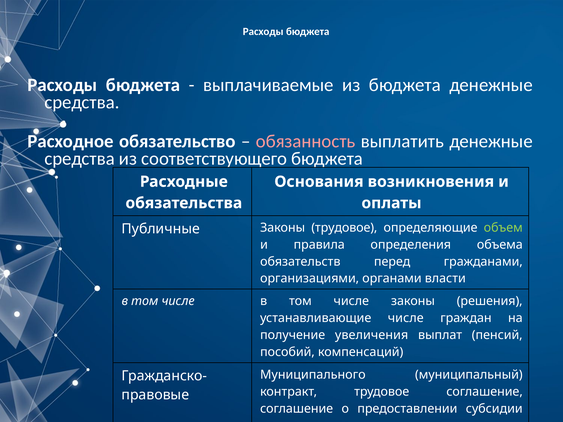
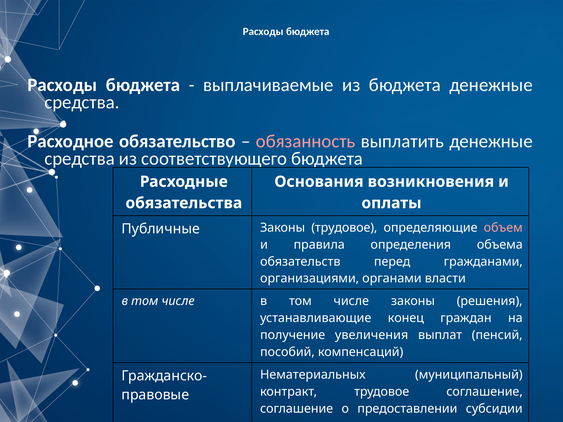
объем colour: light green -> pink (503, 228)
устанавливающие числе: числе -> конец (406, 318)
Муниципального: Муниципального -> Нематериальных (313, 375)
